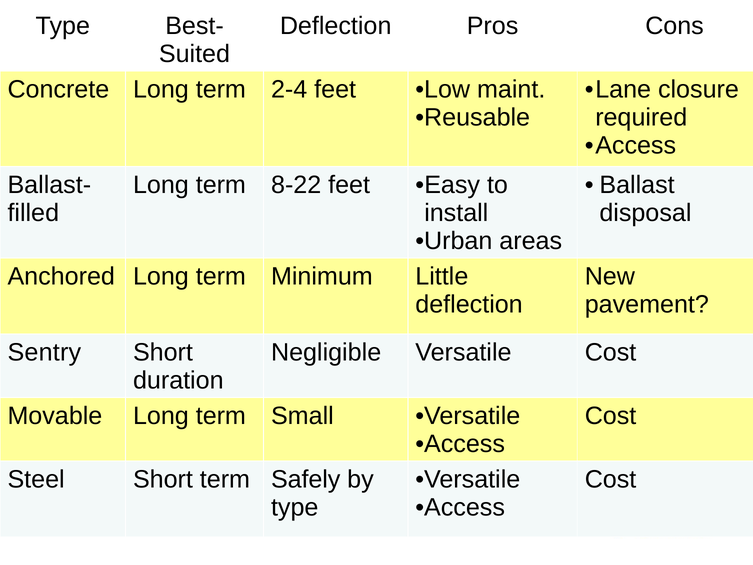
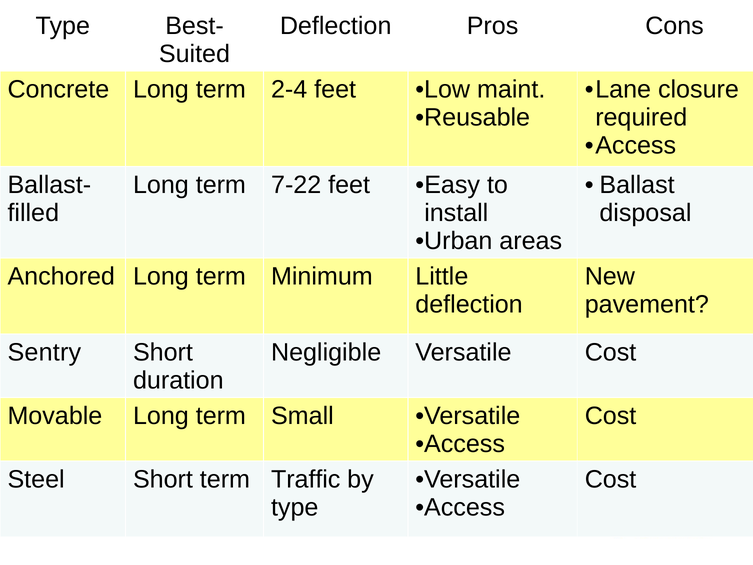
8-22: 8-22 -> 7-22 (296, 185)
Safely: Safely -> Traffic (306, 479)
